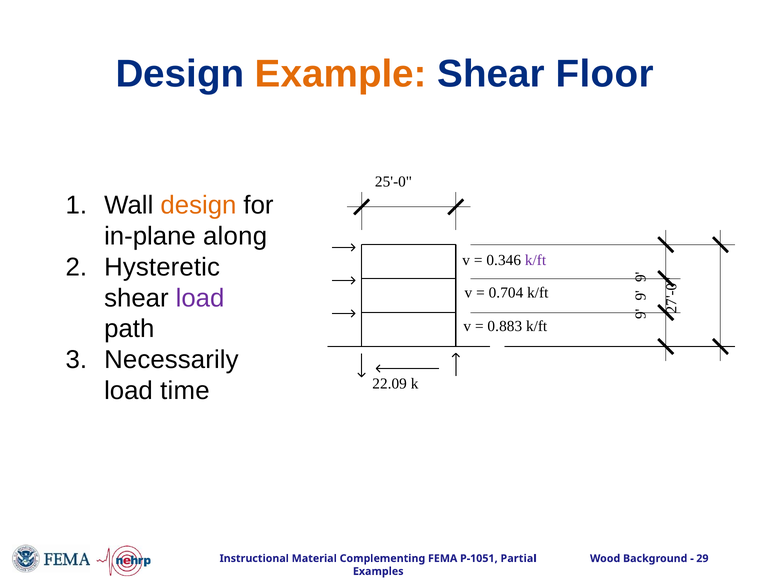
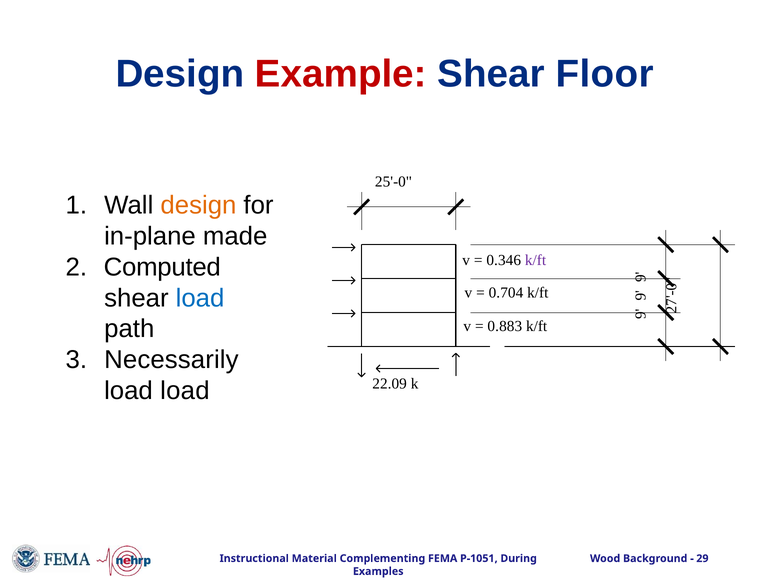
Example colour: orange -> red (341, 74)
along: along -> made (235, 236)
Hysteretic: Hysteretic -> Computed (162, 267)
load colour: purple -> blue (200, 298)
load time: time -> load (185, 391)
Partial: Partial -> During (519, 558)
